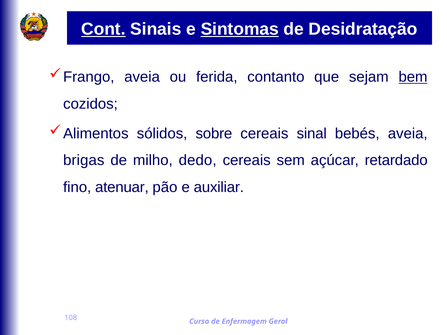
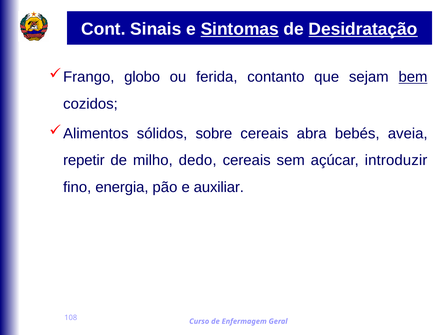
Cont underline: present -> none (103, 29)
Desidratação underline: none -> present (363, 29)
aveia: aveia -> globo (142, 77)
sinal: sinal -> abra (312, 134)
brigas: brigas -> repetir (84, 160)
retardado: retardado -> introduzir (396, 160)
atenuar: atenuar -> energia (122, 187)
